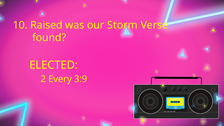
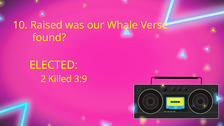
Storm: Storm -> Whale (122, 25)
Every: Every -> Killed (60, 79)
